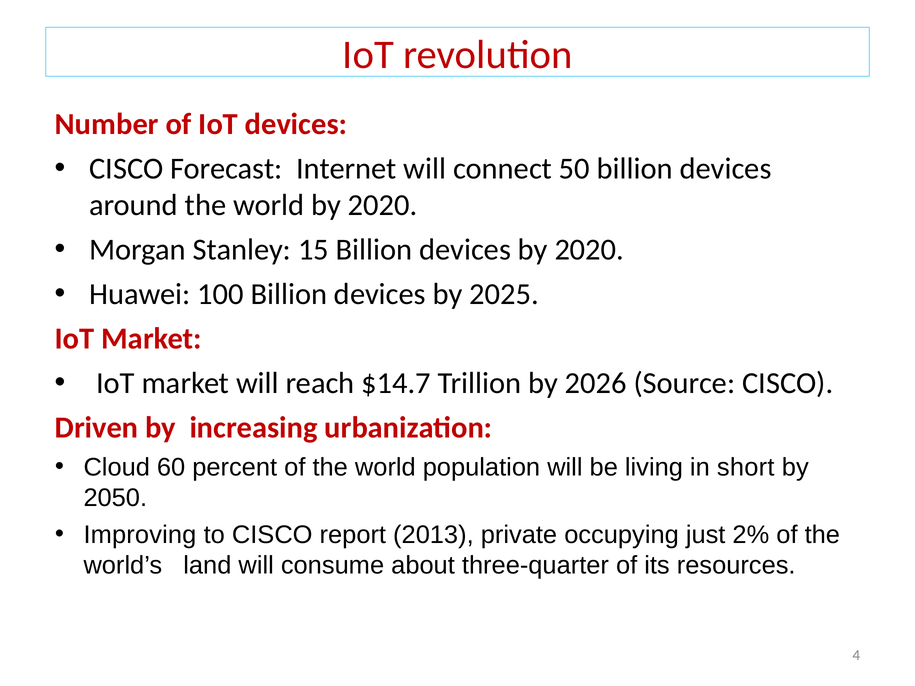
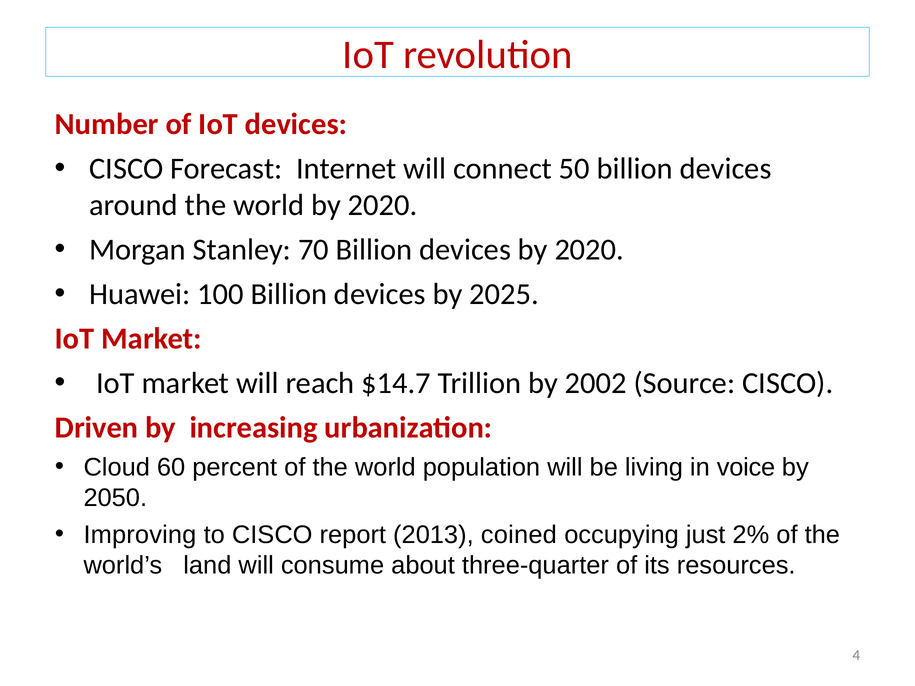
15: 15 -> 70 (313, 250)
2026: 2026 -> 2002 (596, 383)
short: short -> voice (746, 467)
private: private -> coined (519, 535)
